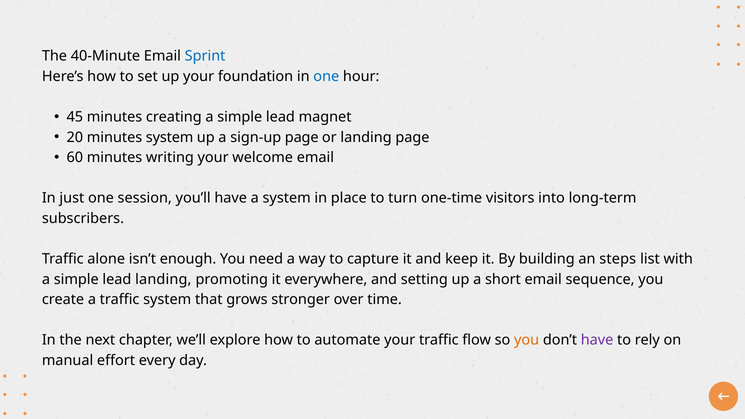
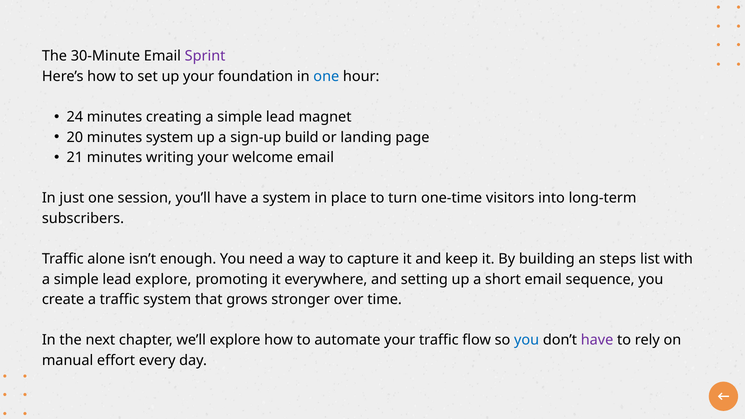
40-Minute: 40-Minute -> 30-Minute (105, 56)
Sprint colour: blue -> purple (205, 56)
45: 45 -> 24 (75, 117)
sign-up page: page -> build (302, 137)
60: 60 -> 21 (75, 158)
lead landing: landing -> explore (163, 279)
you colour: orange -> blue (527, 340)
